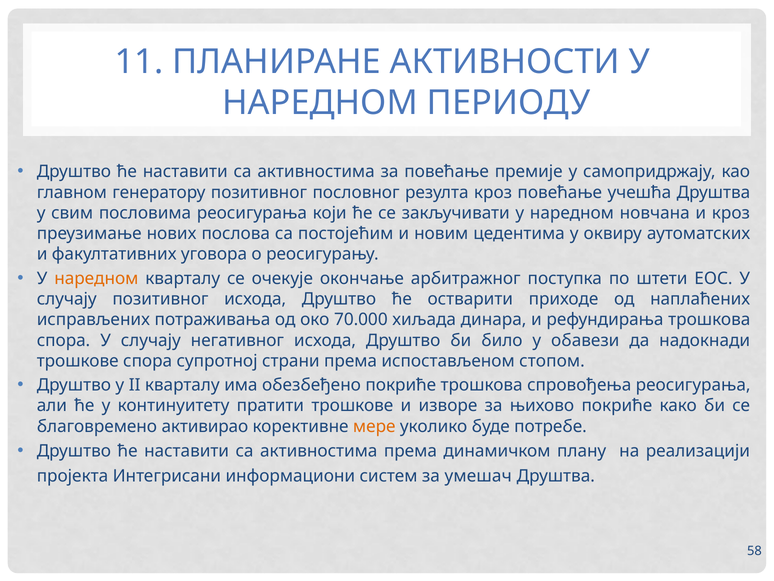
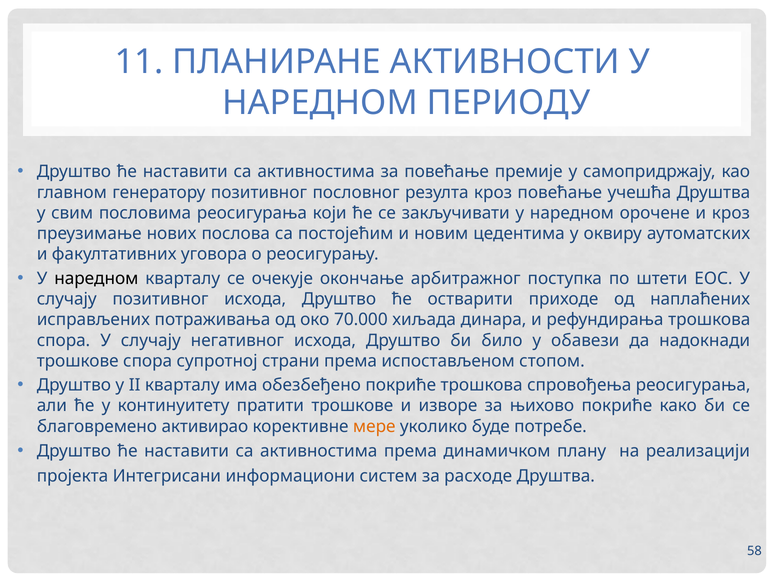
новчана: новчана -> орочене (655, 213)
наредном colour: orange -> black (96, 278)
умешач: умешач -> расходе (478, 476)
